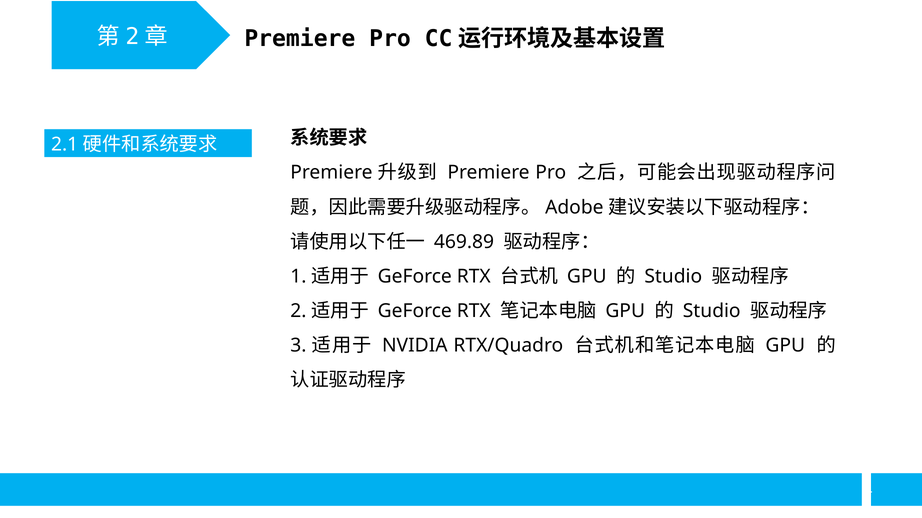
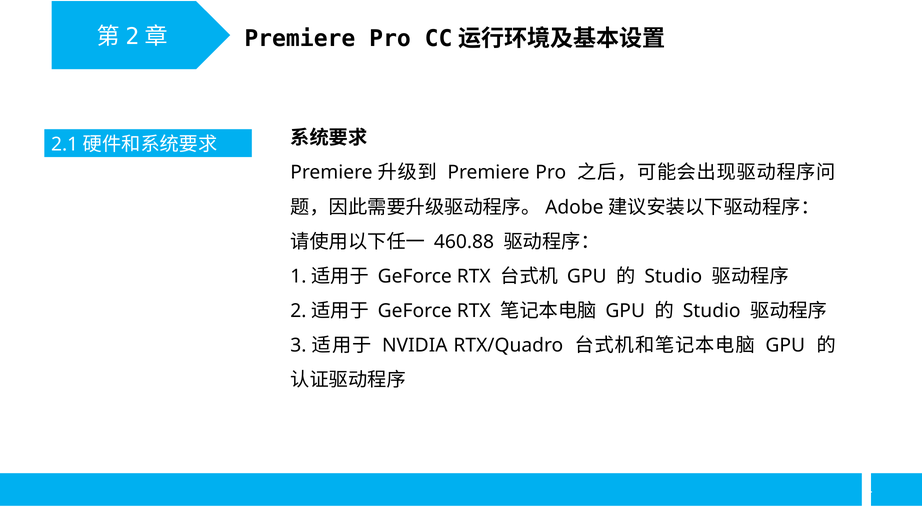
469.89: 469.89 -> 460.88 (464, 242)
